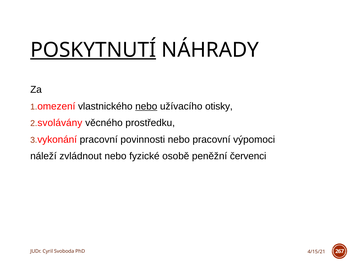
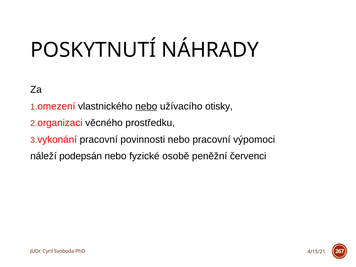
POSKYTNUTÍ underline: present -> none (93, 50)
svolávány: svolávány -> organizaci (60, 123)
zvládnout: zvládnout -> podepsán (81, 156)
